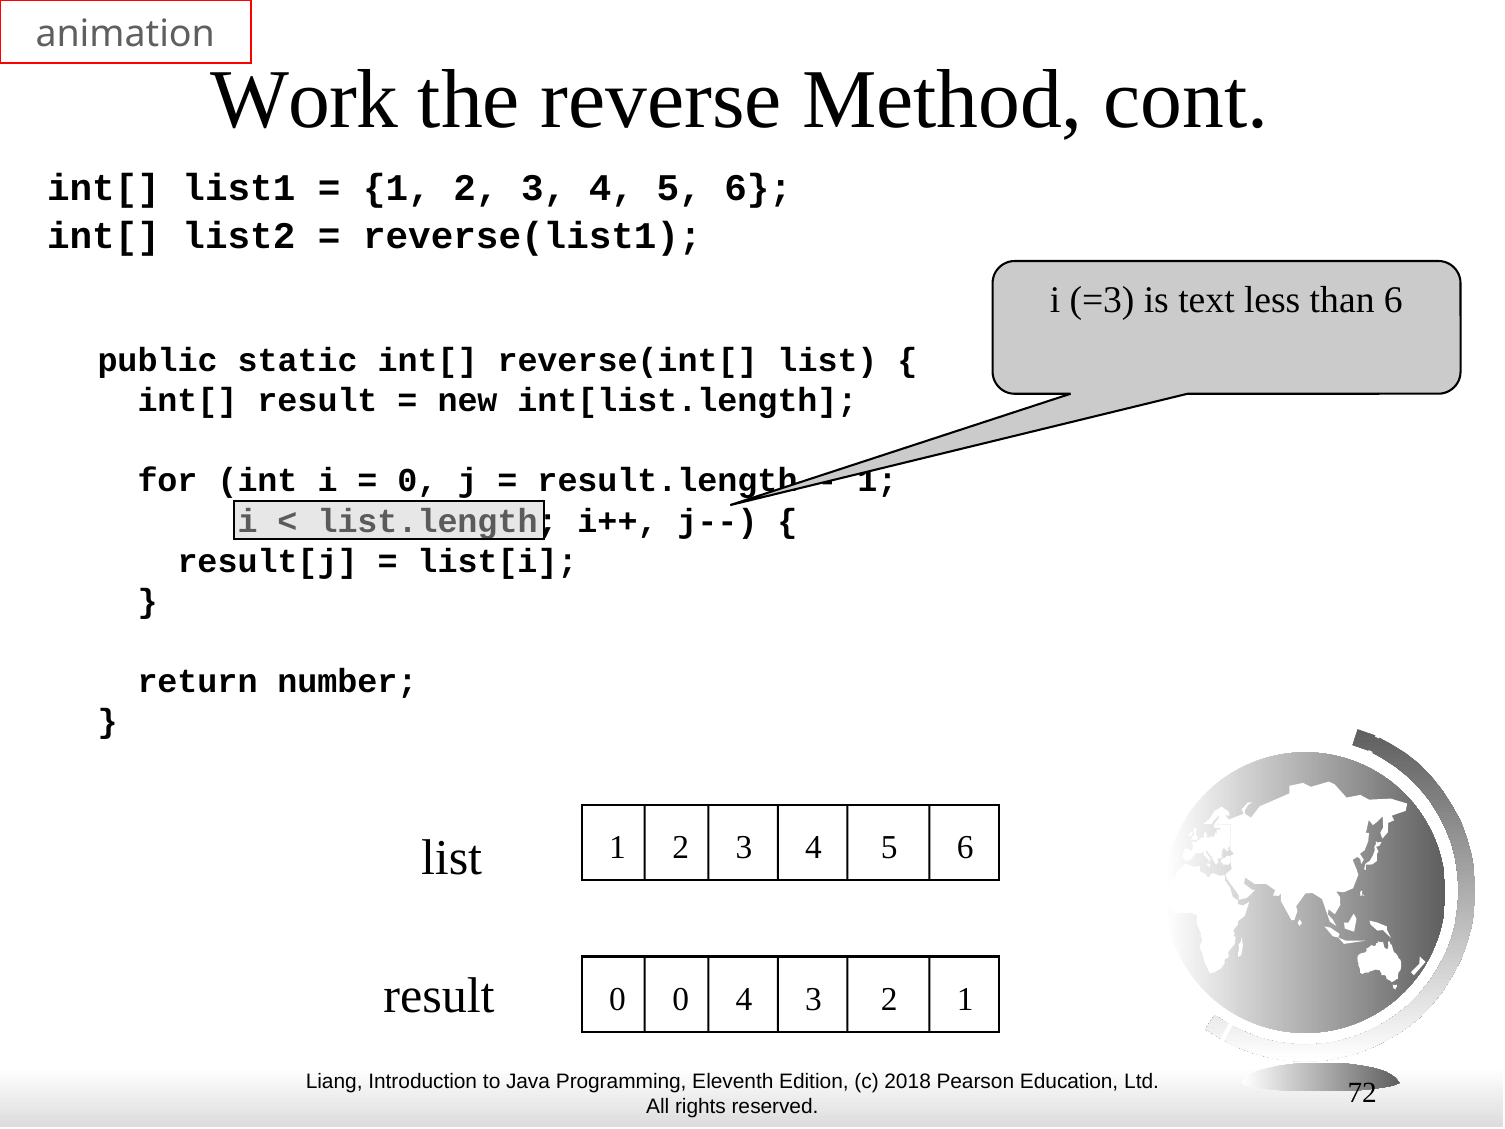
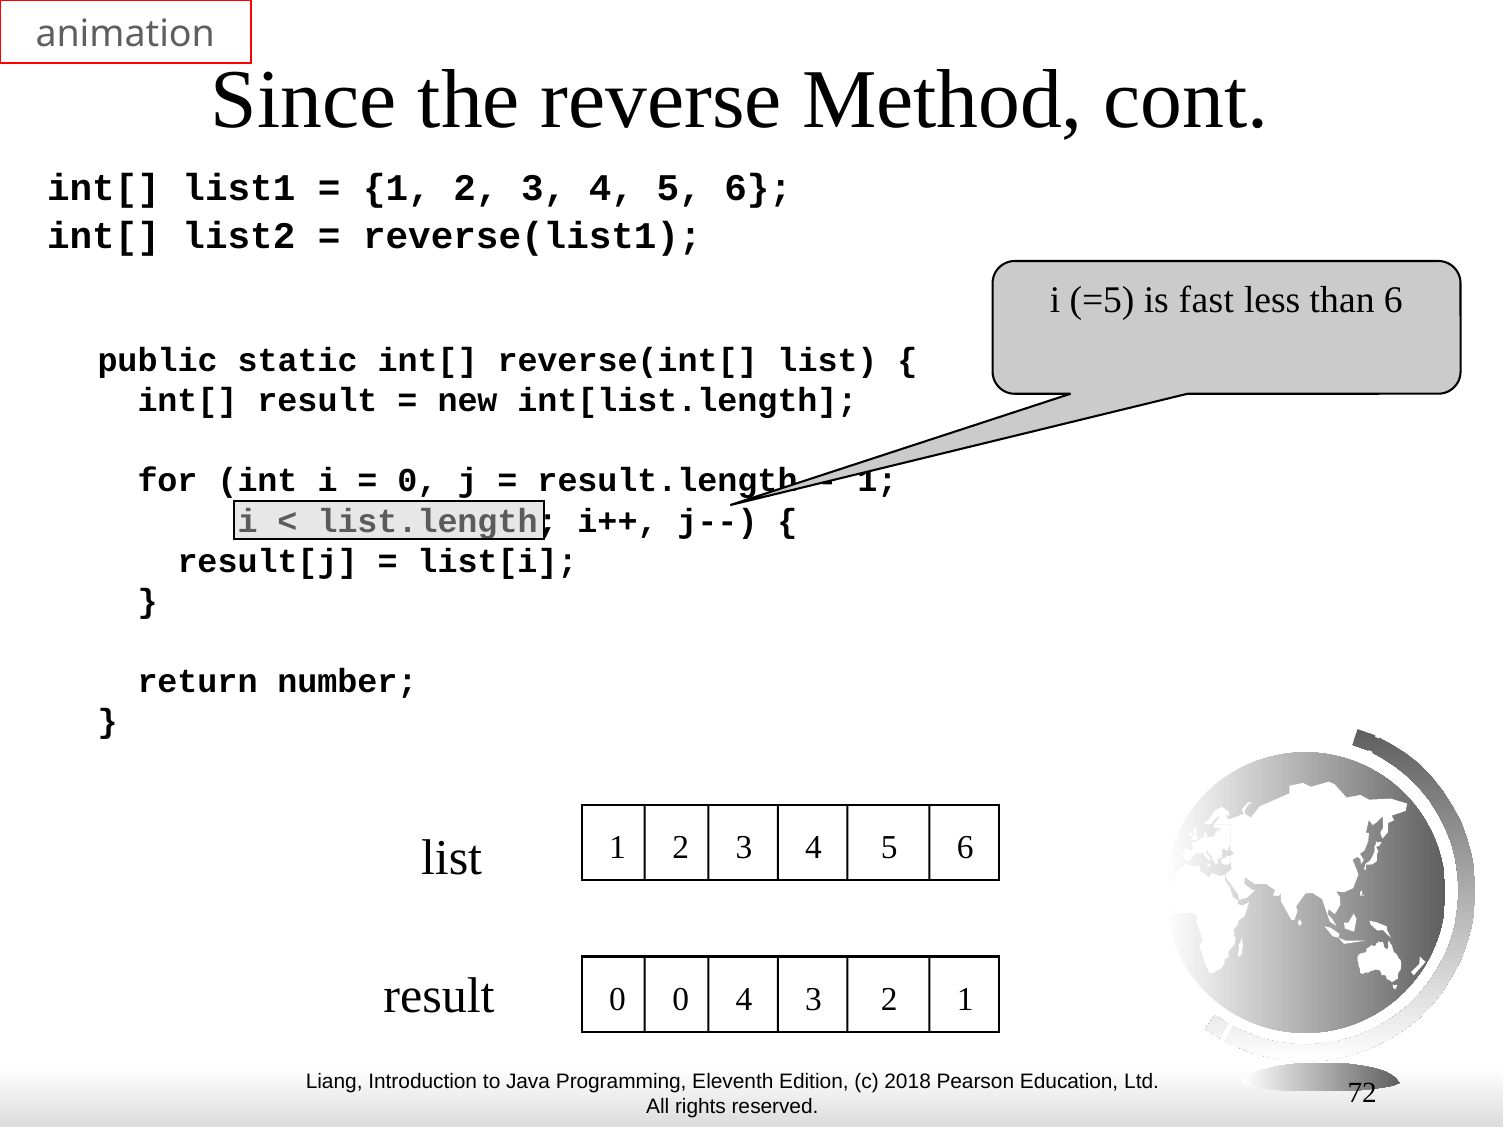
Work: Work -> Since (304, 100)
=3: =3 -> =5 (1102, 300)
text: text -> fast (1206, 300)
